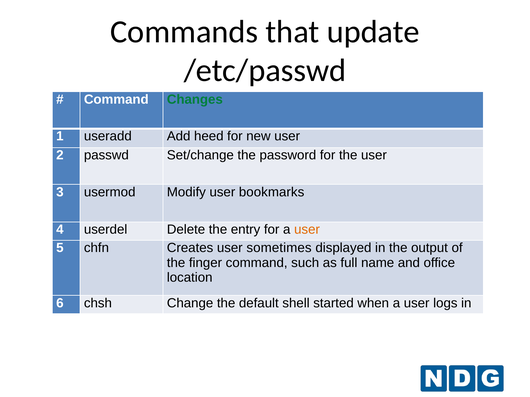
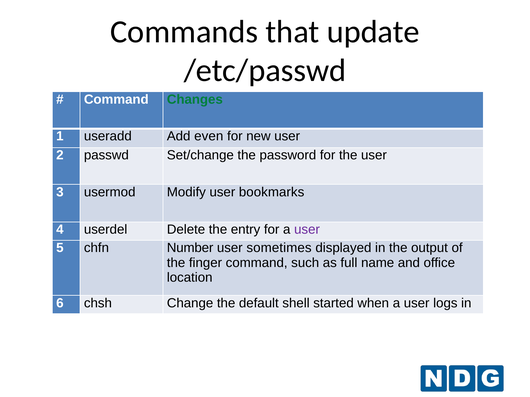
heed: heed -> even (209, 136)
user colour: orange -> purple (307, 230)
Creates: Creates -> Number (190, 248)
